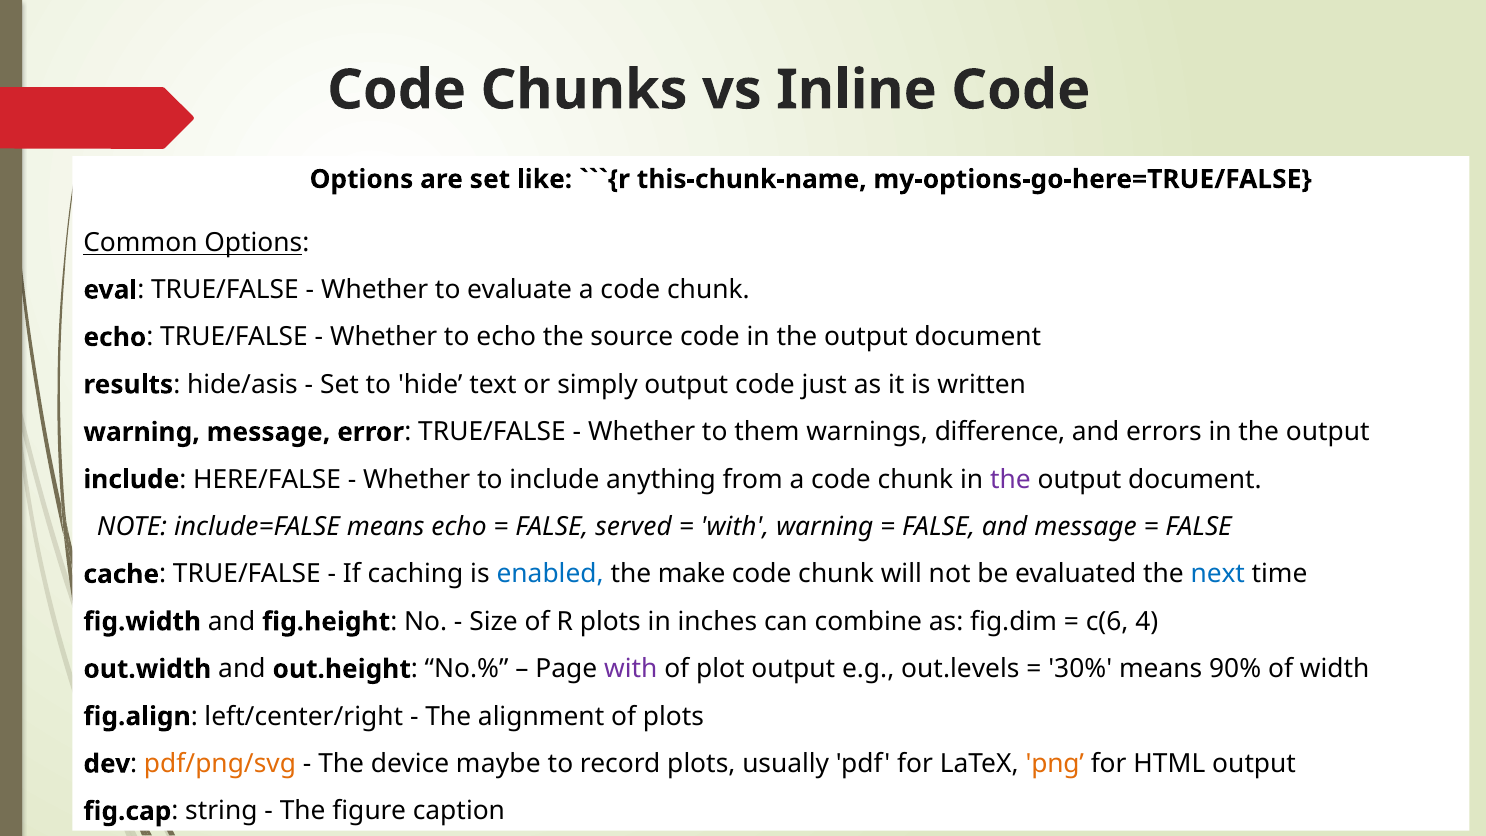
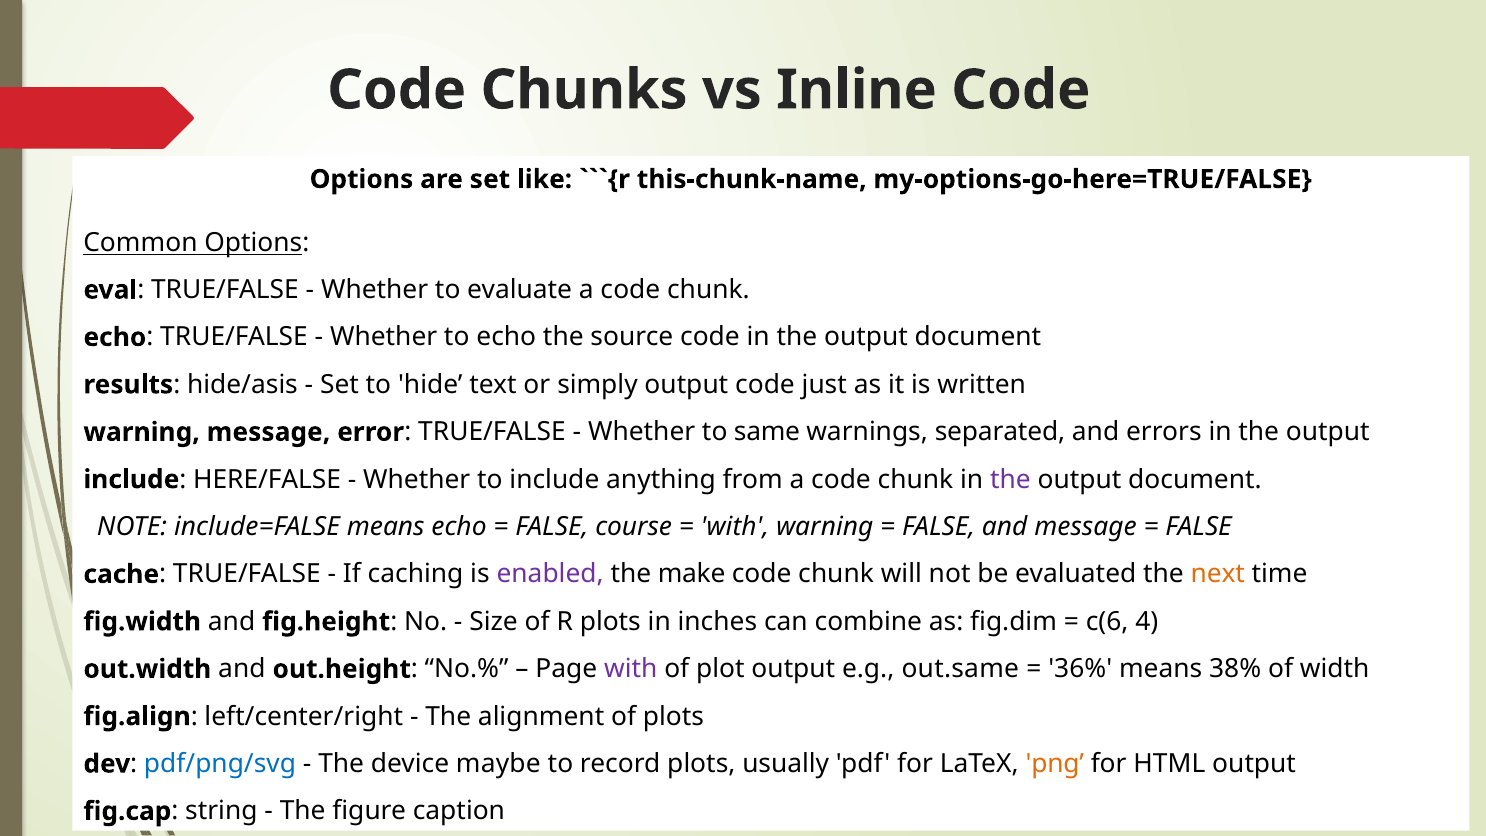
them: them -> same (767, 432)
difference: difference -> separated (1000, 432)
served: served -> course (634, 527)
enabled colour: blue -> purple (550, 574)
next colour: blue -> orange (1218, 574)
out.levels: out.levels -> out.same (960, 669)
30%: 30% -> 36% (1080, 669)
90%: 90% -> 38% (1235, 669)
pdf/png/svg colour: orange -> blue (220, 764)
